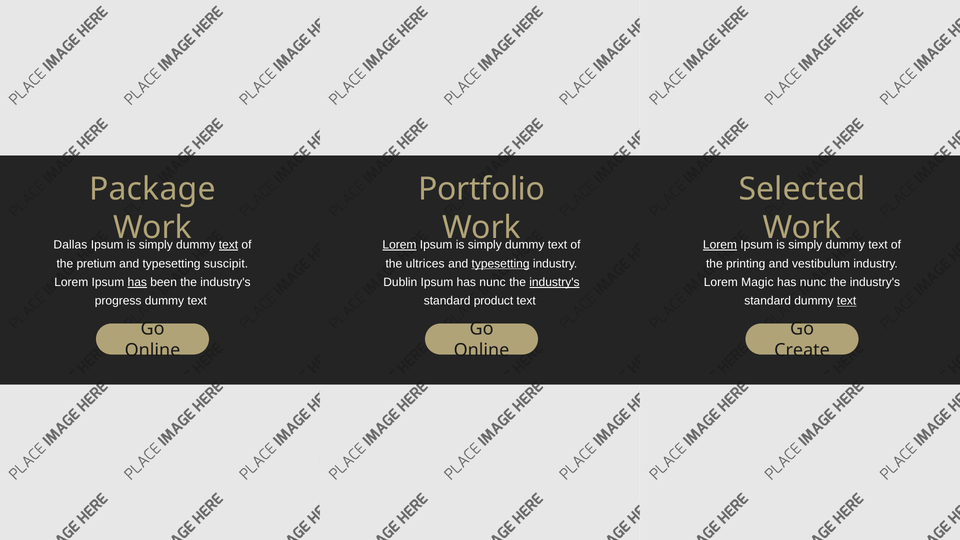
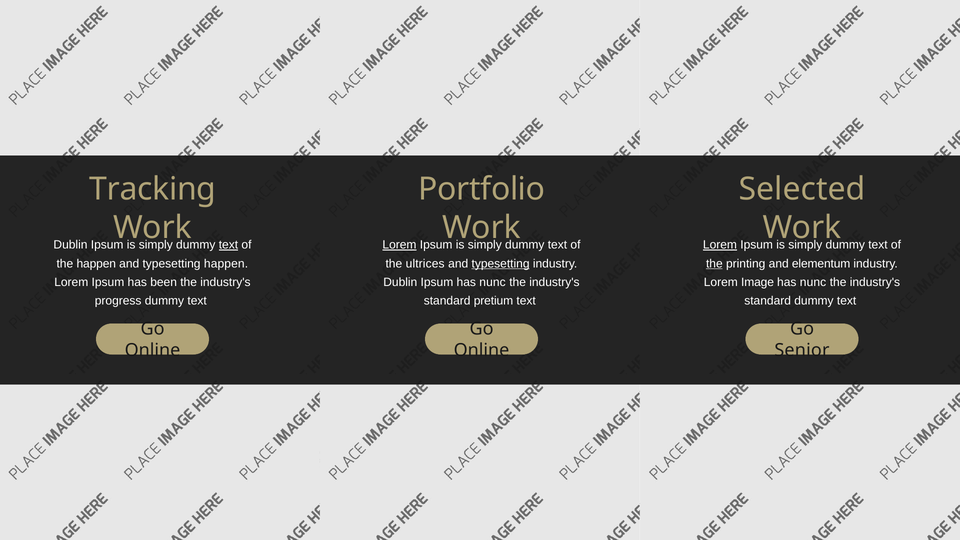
Package: Package -> Tracking (153, 189)
Dallas: Dallas -> Dublin (70, 245)
the pretium: pretium -> happen (96, 264)
typesetting suscipit: suscipit -> happen (226, 264)
the underline: none -> present (714, 264)
vestibulum: vestibulum -> elementum (821, 264)
has underline: present -> none (137, 282)
industry's underline: present -> none (554, 282)
Magic: Magic -> Image (757, 282)
product: product -> pretium (493, 301)
text underline: present -> none (847, 301)
Create: Create -> Senior (802, 350)
